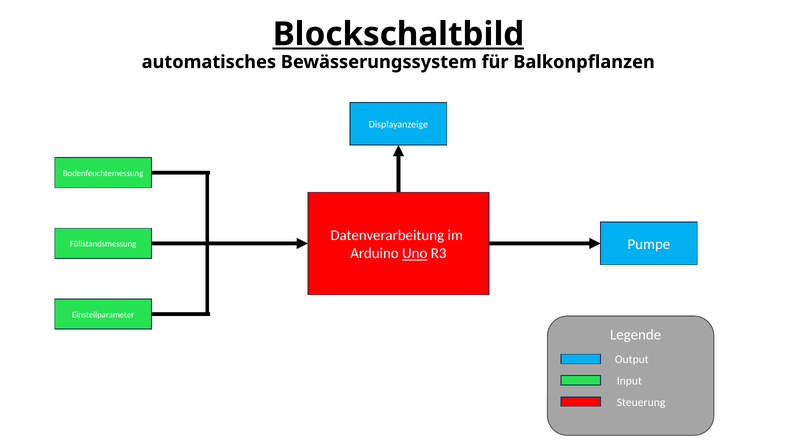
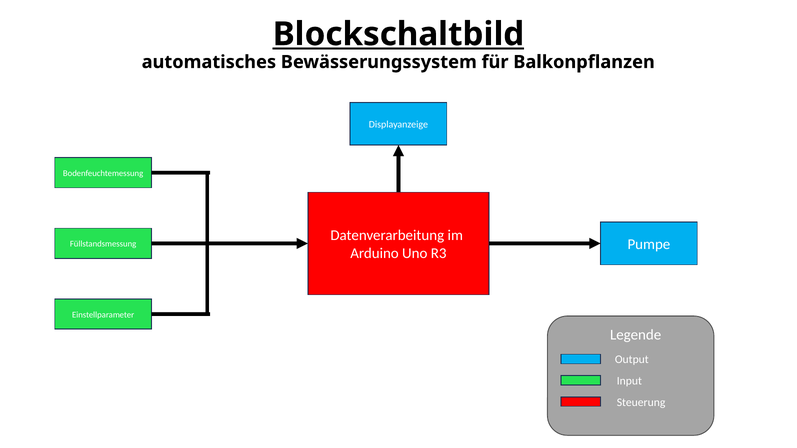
Uno underline: present -> none (415, 254)
